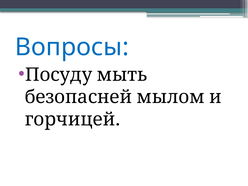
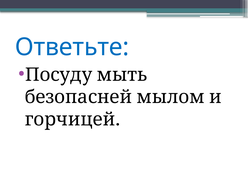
Вопросы: Вопросы -> Ответьте (72, 47)
